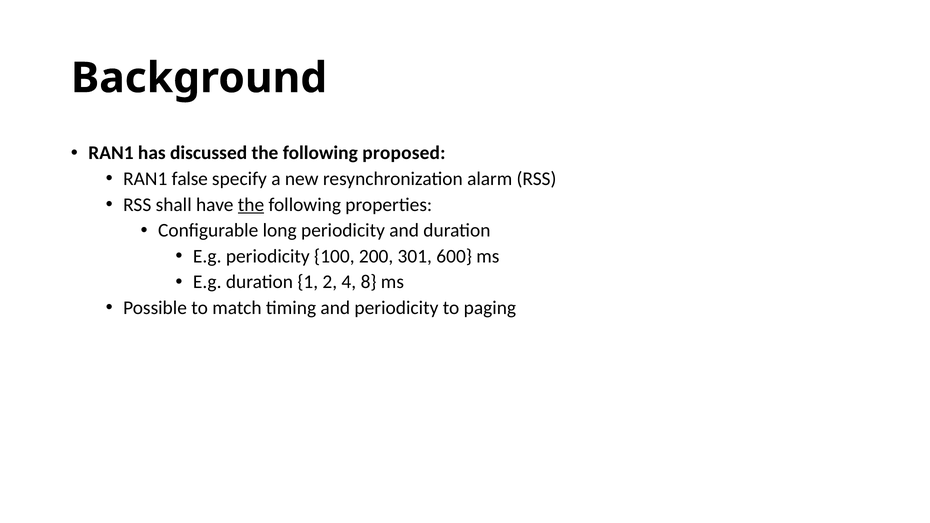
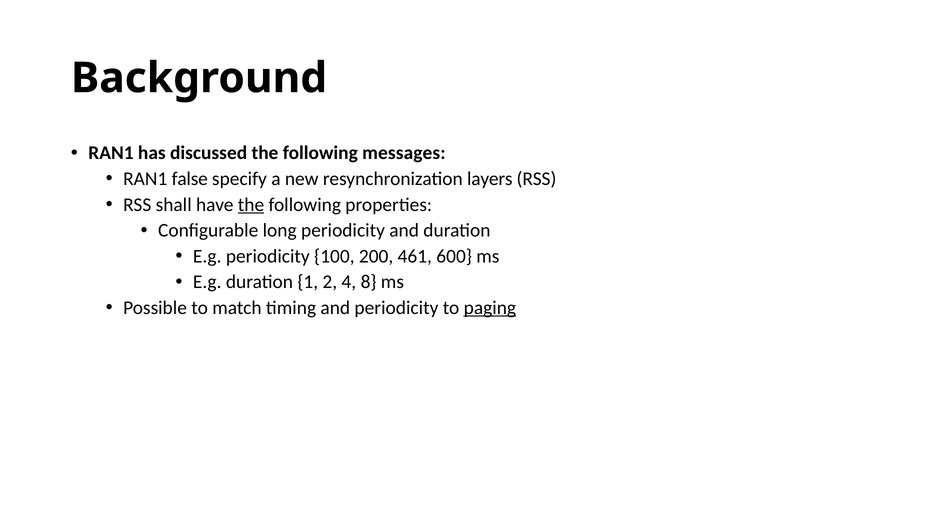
proposed: proposed -> messages (404, 153)
alarm: alarm -> layers (490, 179)
301: 301 -> 461 (415, 256)
paging underline: none -> present (490, 308)
